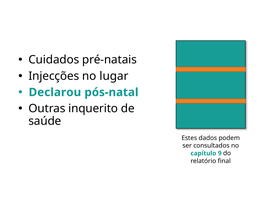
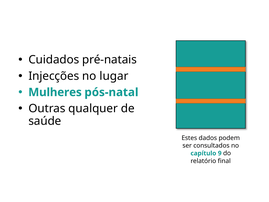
Declarou: Declarou -> Mulheres (55, 92)
inquerito: inquerito -> qualquer (93, 108)
